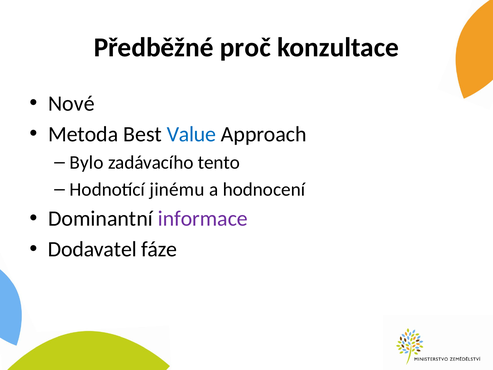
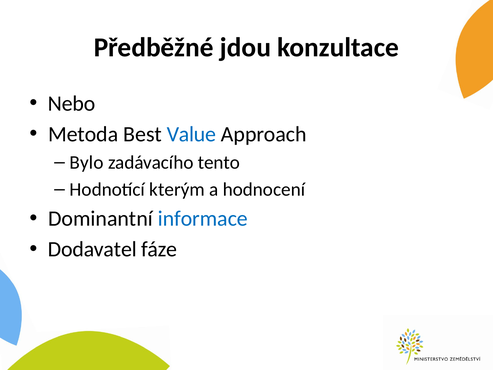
proč: proč -> jdou (245, 48)
Nové: Nové -> Nebo (72, 103)
jinému: jinému -> kterým (177, 189)
informace colour: purple -> blue (203, 219)
